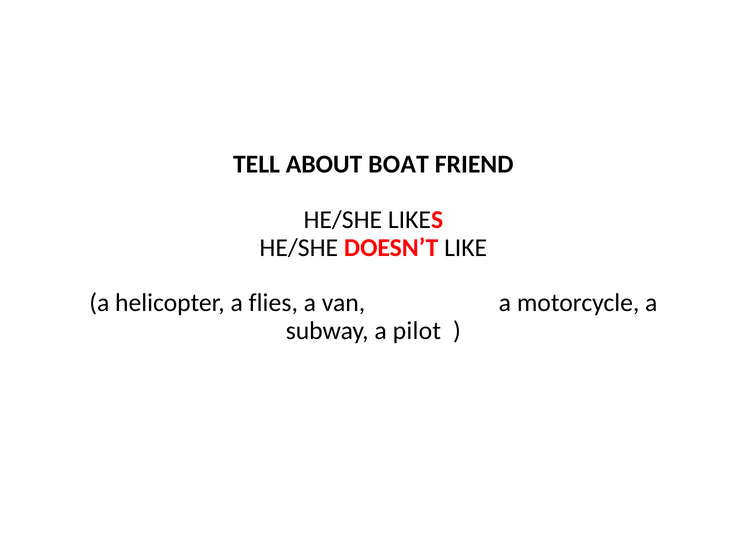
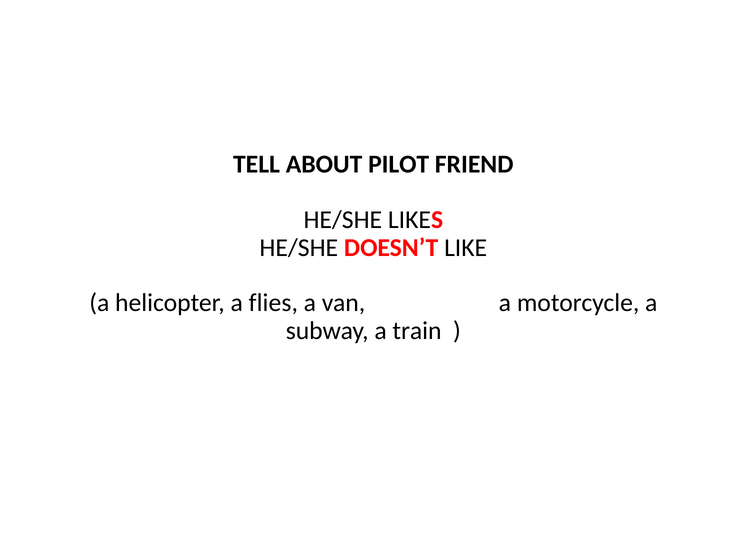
BOAT: BOAT -> PILOT (399, 164)
pilot: pilot -> train (417, 331)
